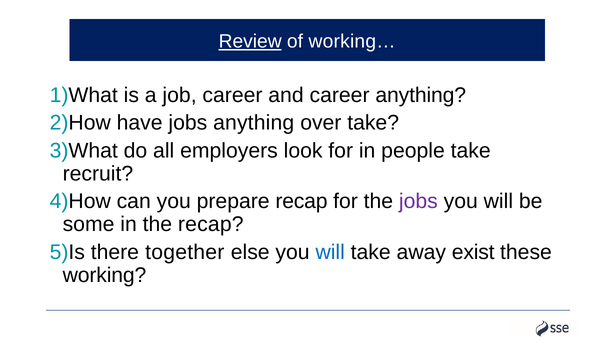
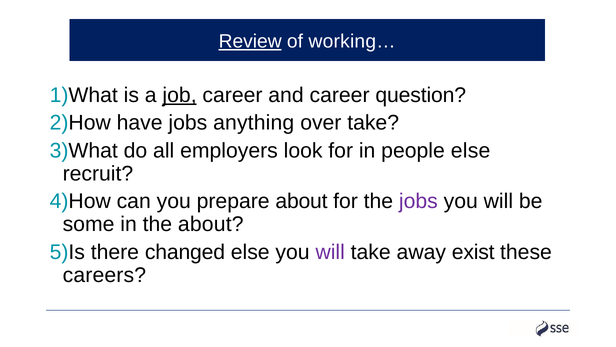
job underline: none -> present (180, 95)
career anything: anything -> question (421, 95)
people take: take -> else (471, 150)
prepare recap: recap -> about (301, 201)
the recap: recap -> about (211, 224)
together: together -> changed (185, 252)
will colour: blue -> purple (330, 252)
working: working -> careers (104, 275)
